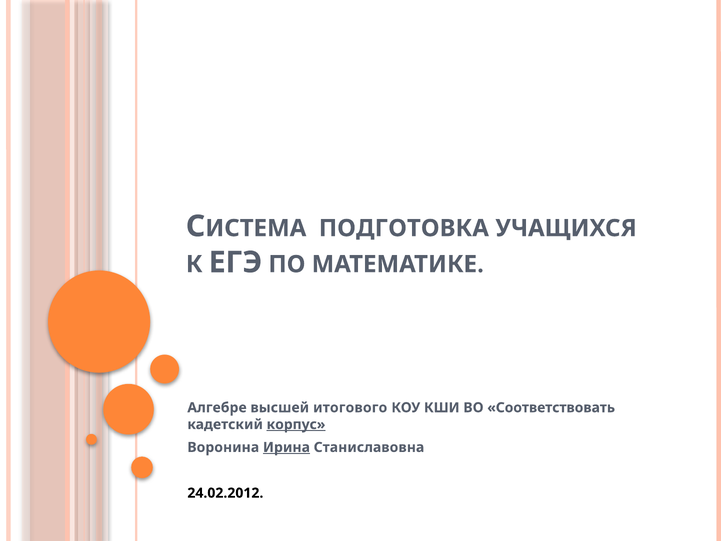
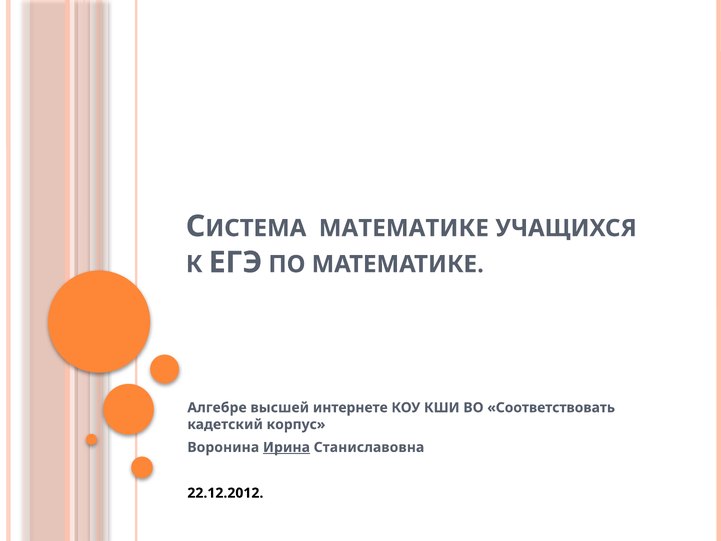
ПОДГОТОВКА: ПОДГОТОВКА -> МАТЕМАТИКЕ (404, 228)
итогового: итогового -> интернете (350, 407)
корпус underline: present -> none (296, 424)
24.02.2012: 24.02.2012 -> 22.12.2012 (225, 493)
